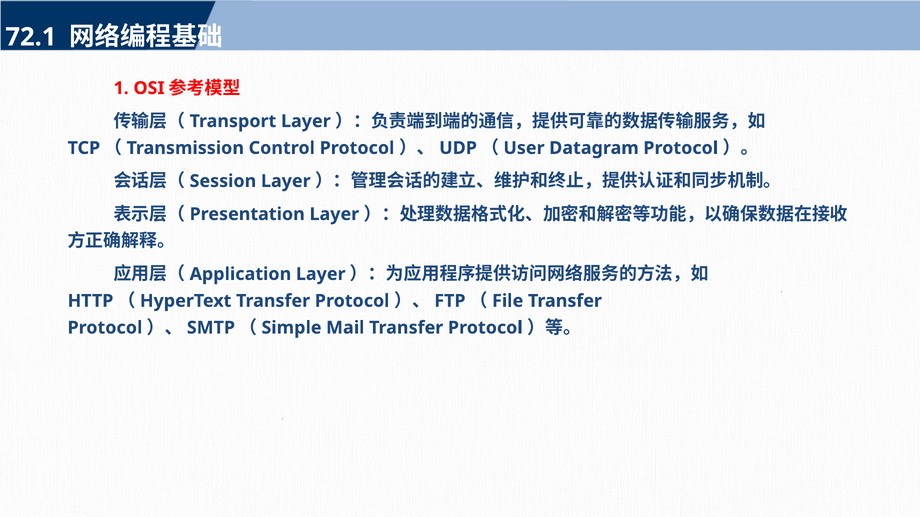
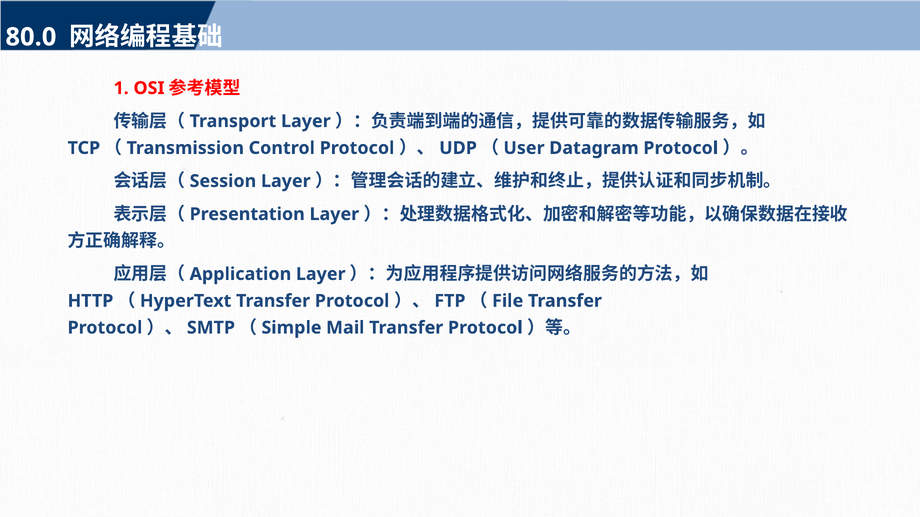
72.1: 72.1 -> 80.0 (31, 37)
